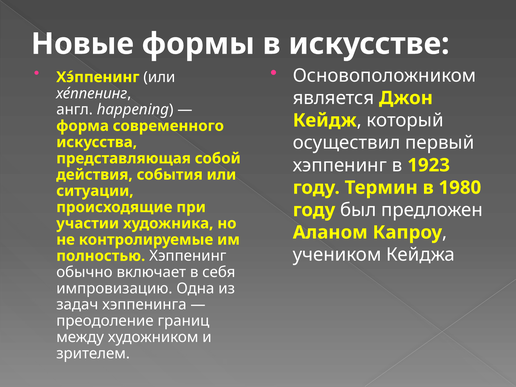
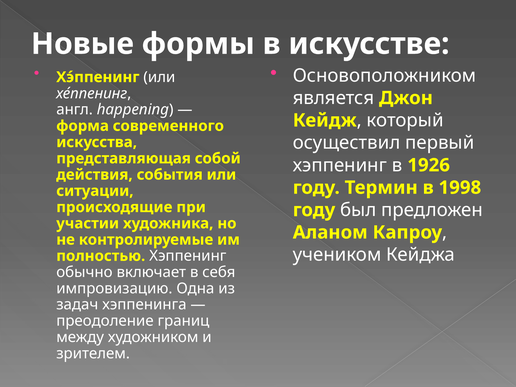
1923: 1923 -> 1926 (429, 165)
1980: 1980 -> 1998 (460, 188)
